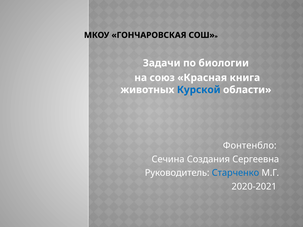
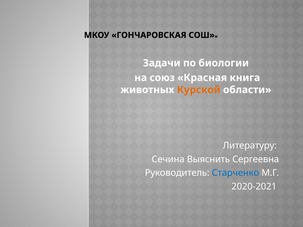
Курской colour: blue -> orange (199, 90)
Фонтенбло: Фонтенбло -> Литературу (250, 146)
Создания: Создания -> Выяснить (208, 159)
